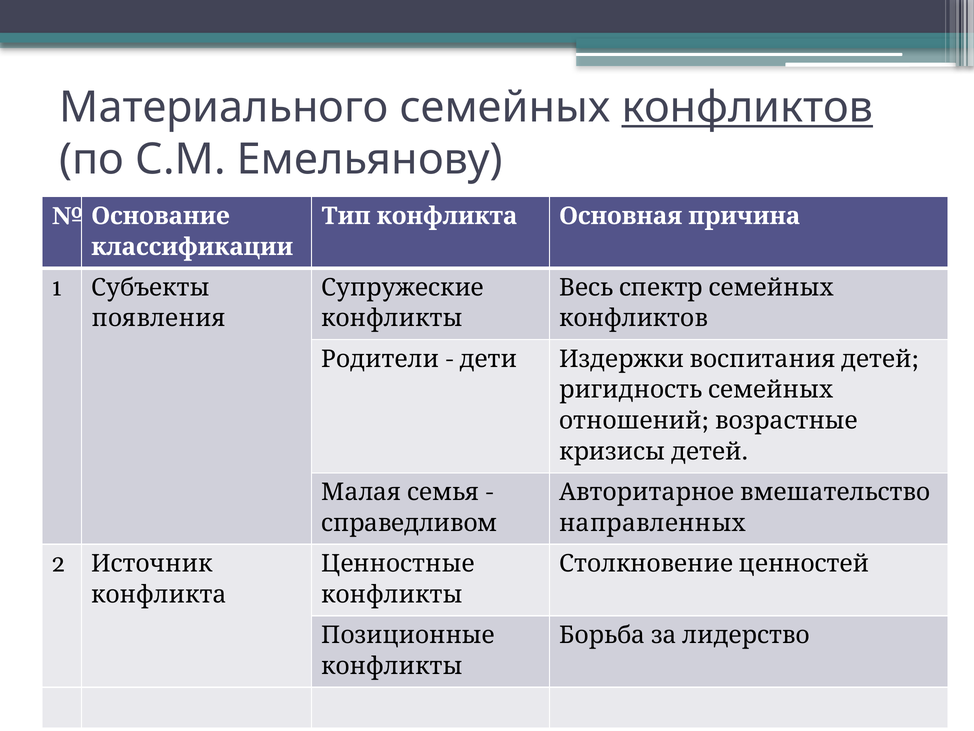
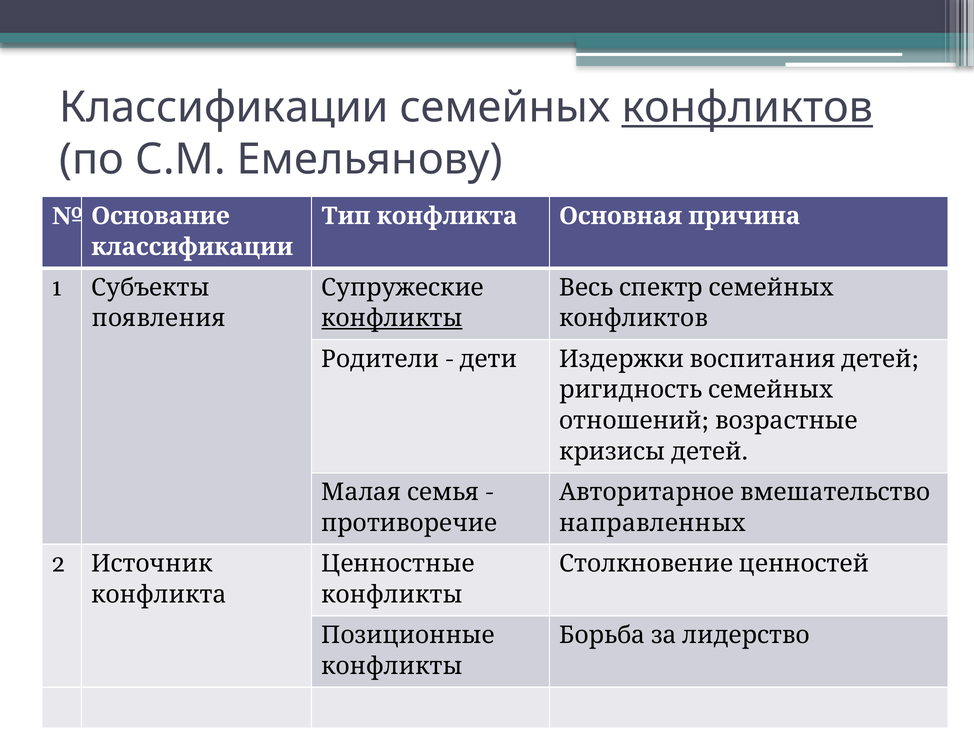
Материального: Материального -> Классификации (224, 108)
конфликты underline: none -> present (392, 318)
справедливом: справедливом -> противоречие (409, 523)
